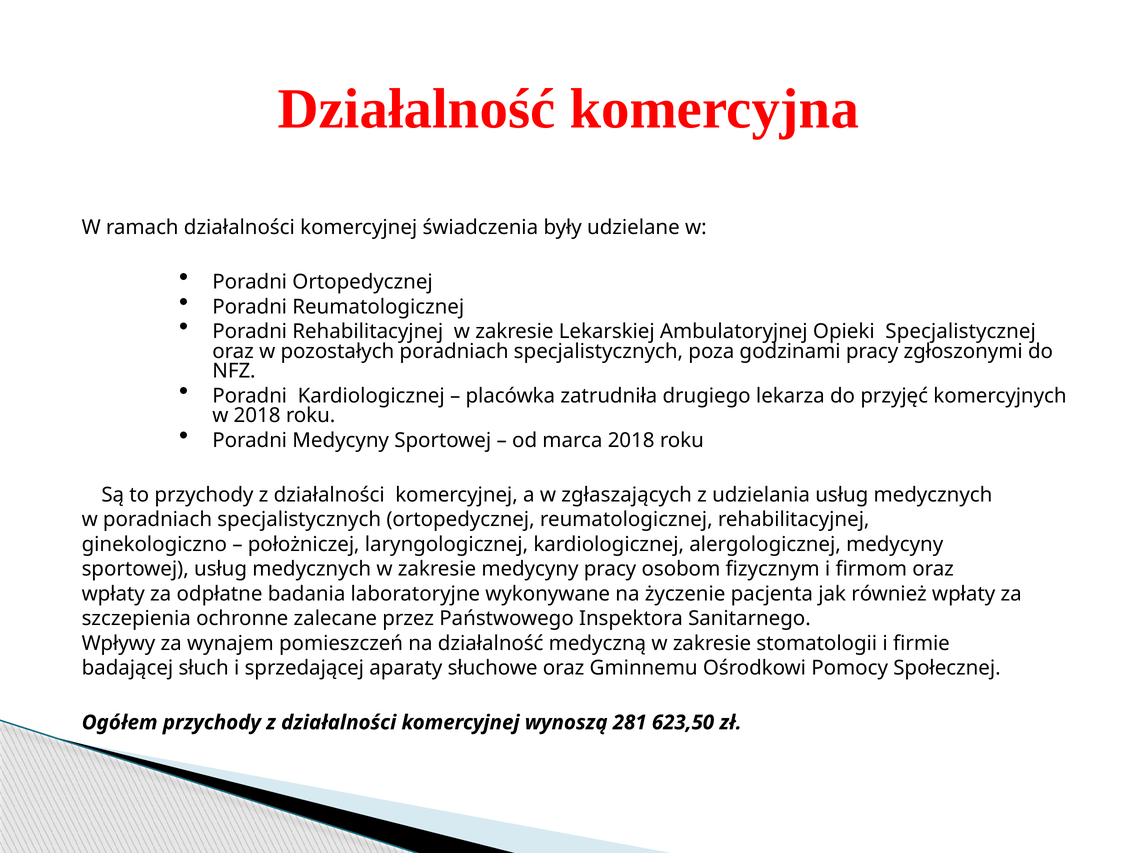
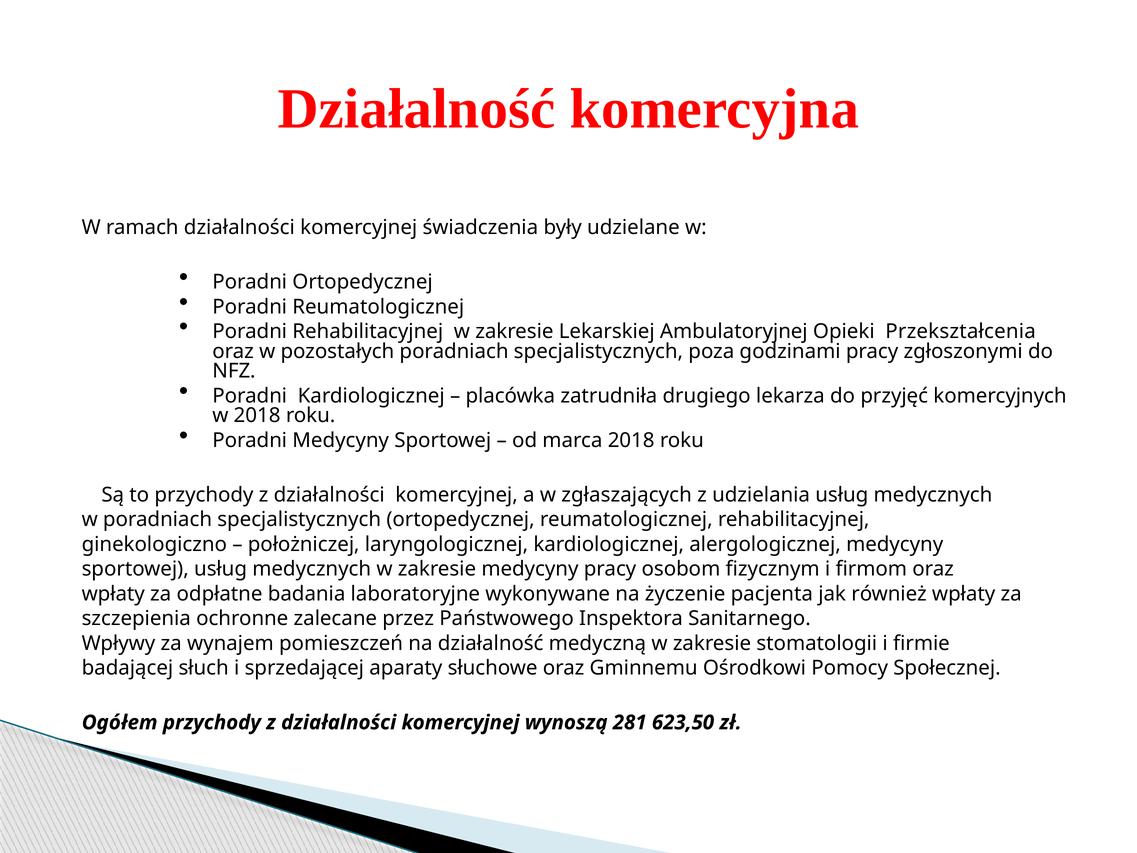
Specjalistycznej: Specjalistycznej -> Przekształcenia (961, 331)
